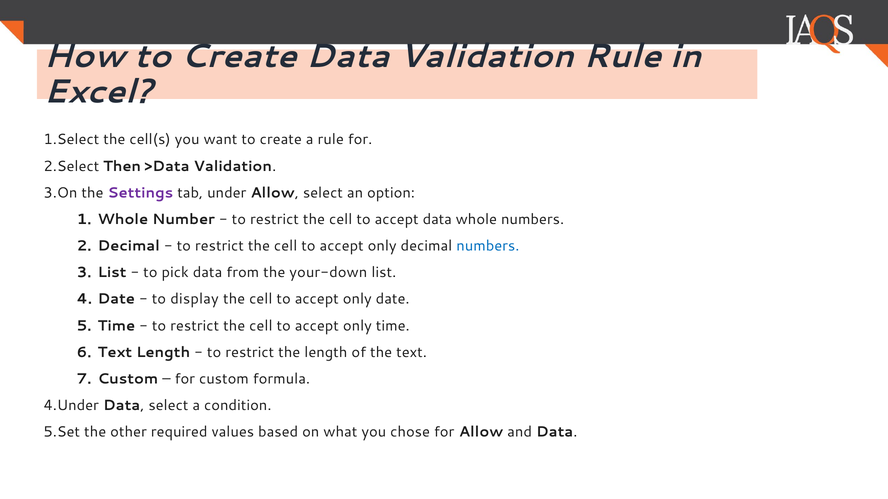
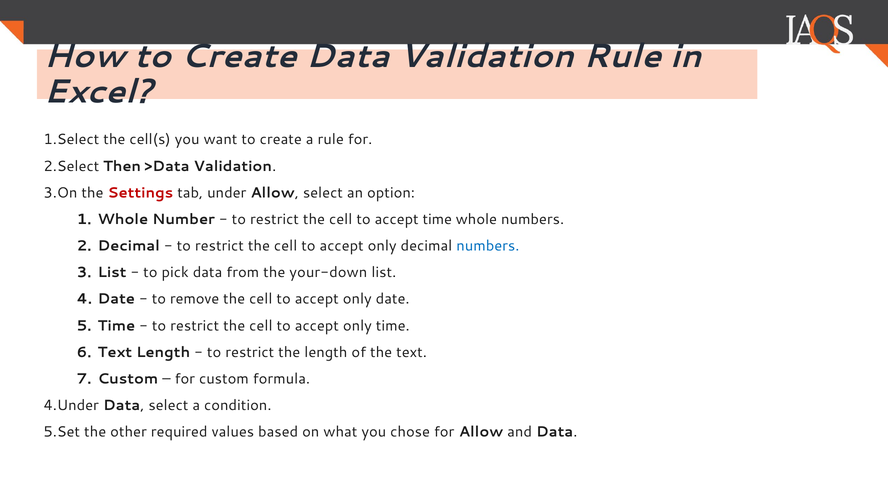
Settings colour: purple -> red (140, 193)
accept data: data -> time (437, 220)
display: display -> remove (195, 299)
